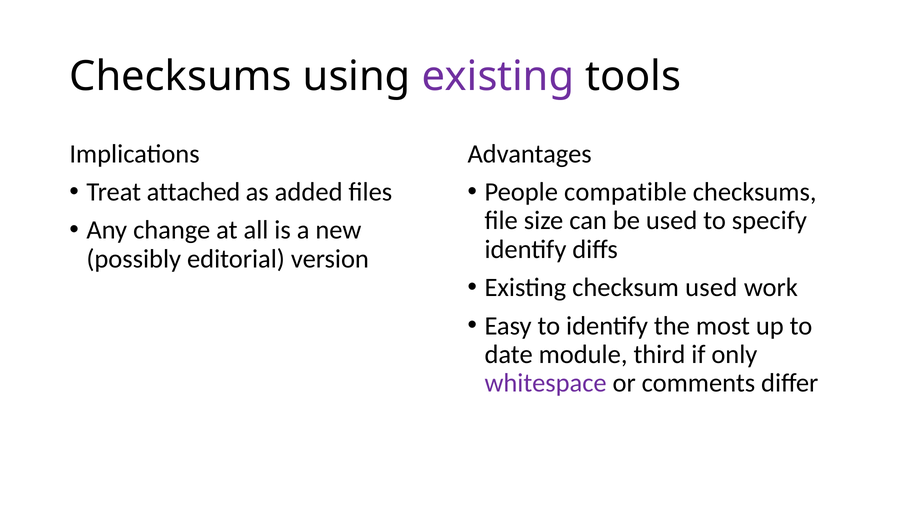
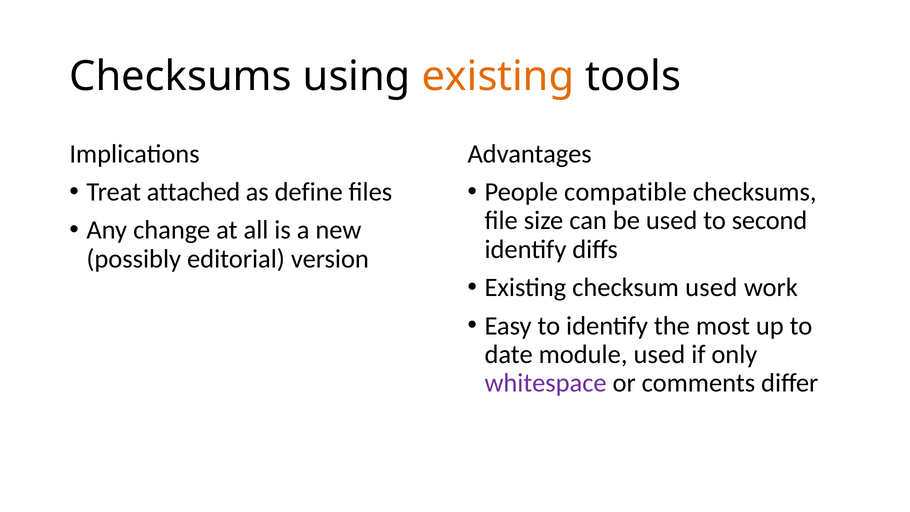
existing colour: purple -> orange (498, 76)
added: added -> define (309, 192)
specify: specify -> second (770, 221)
module third: third -> used (659, 354)
